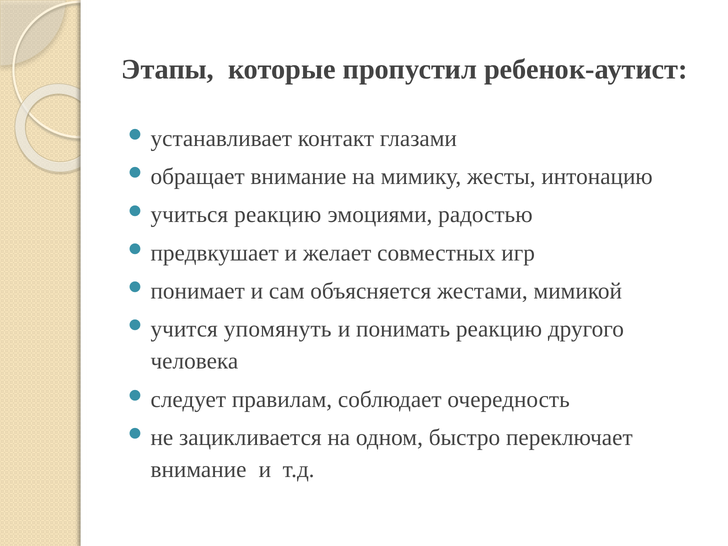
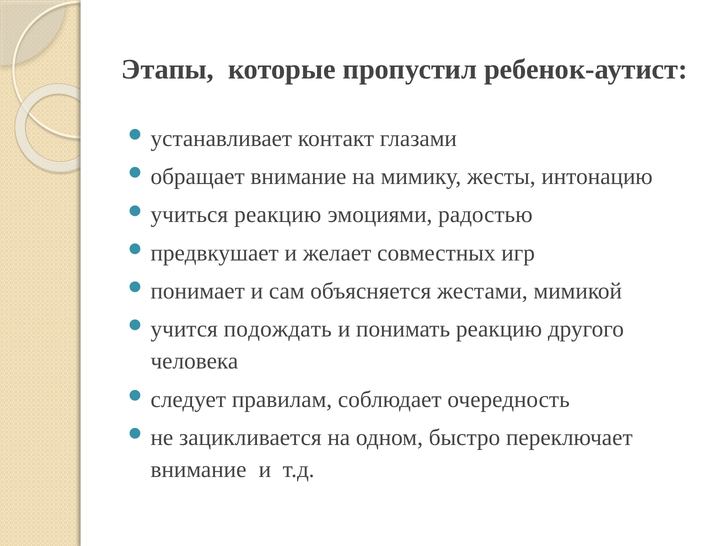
упомянуть: упомянуть -> подождать (278, 329)
